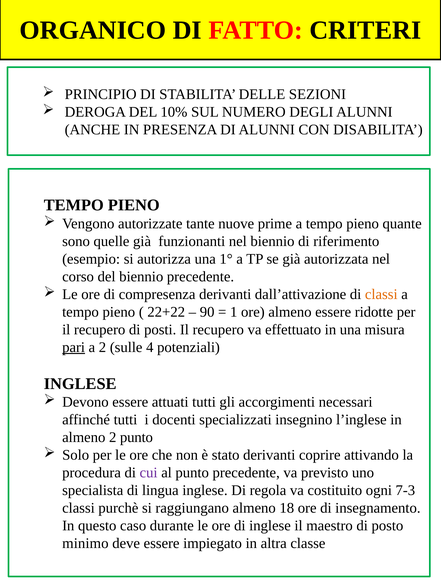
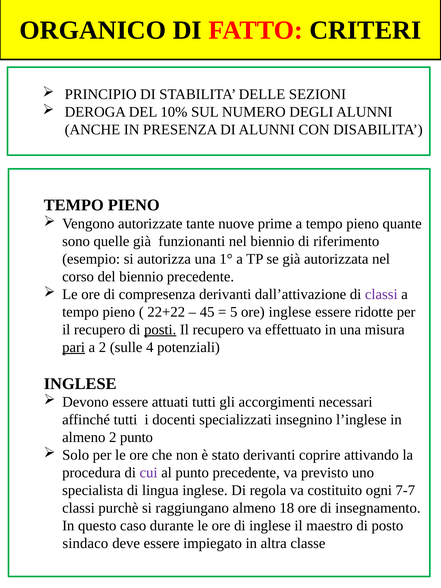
classi colour: orange -> purple (381, 294)
90: 90 -> 45 (207, 312)
1: 1 -> 5 (234, 312)
ore almeno: almeno -> inglese (290, 312)
posti underline: none -> present (160, 330)
7-3: 7-3 -> 7-7 (405, 490)
minimo: minimo -> sindaco (85, 543)
